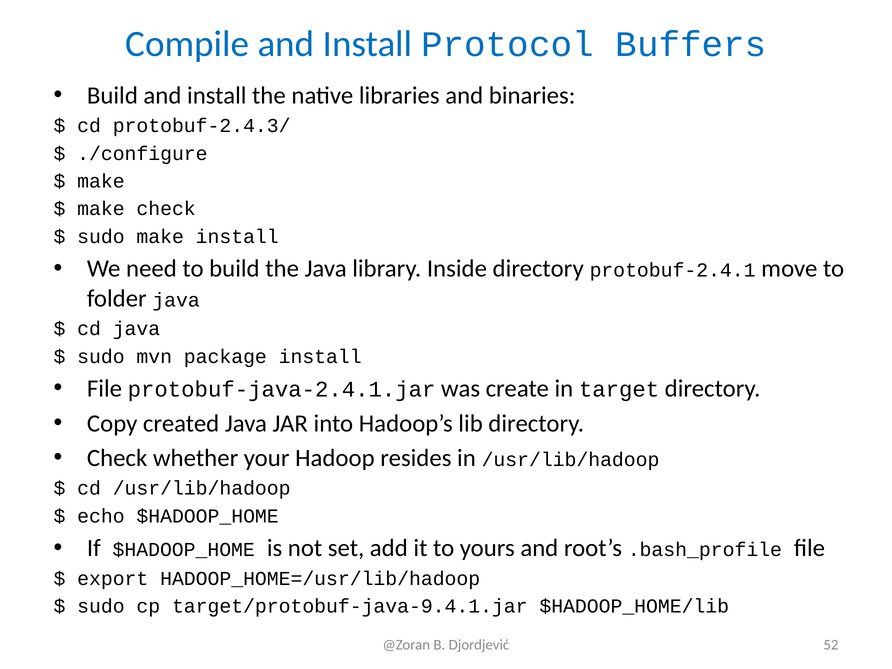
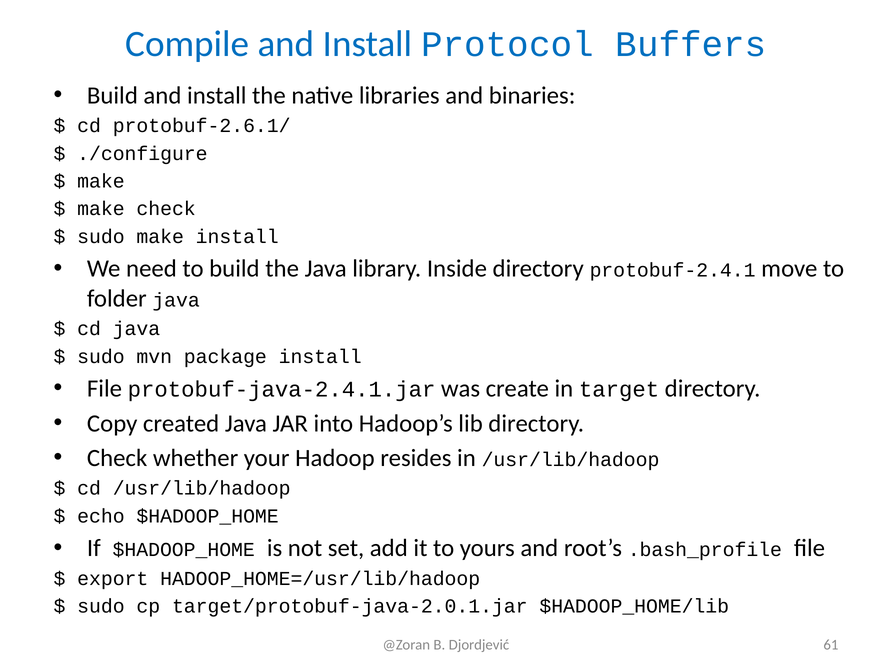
protobuf-2.4.3/: protobuf-2.4.3/ -> protobuf-2.6.1/ (202, 126)
target/protobuf-java-9.4.1.jar: target/protobuf-java-9.4.1.jar -> target/protobuf-java-2.0.1.jar (350, 606)
52: 52 -> 61 (831, 645)
